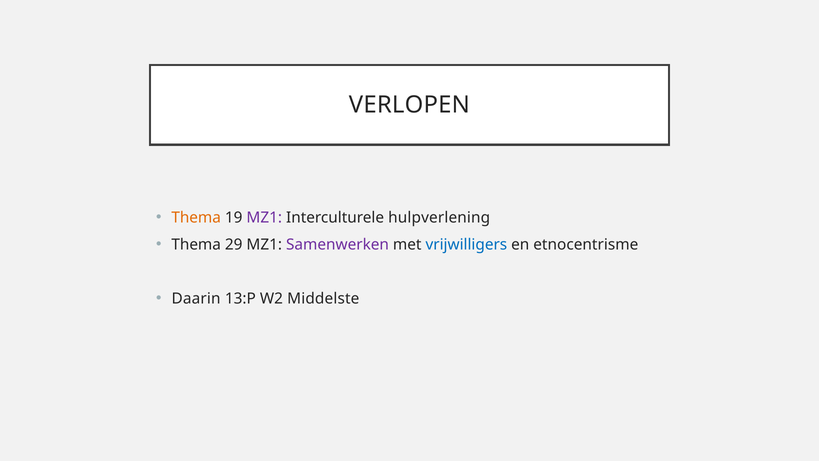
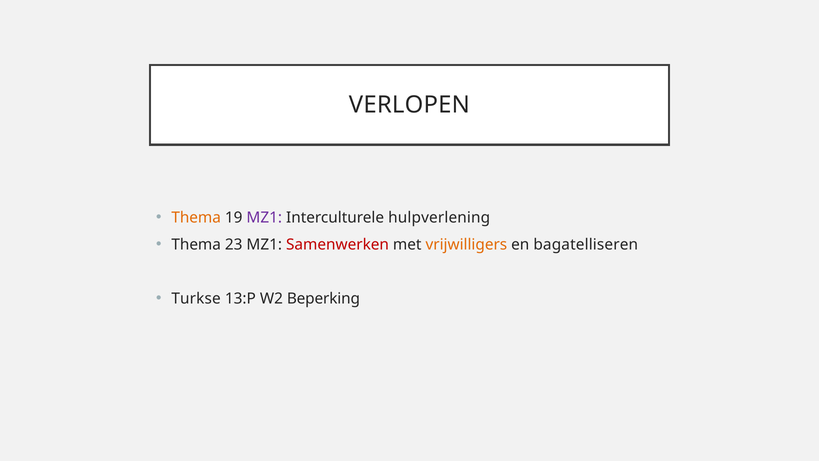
29: 29 -> 23 (234, 244)
Samenwerken colour: purple -> red (338, 244)
vrijwilligers colour: blue -> orange (466, 244)
etnocentrisme: etnocentrisme -> bagatelliseren (586, 244)
Daarin: Daarin -> Turkse (196, 298)
Middelste: Middelste -> Beperking (323, 298)
